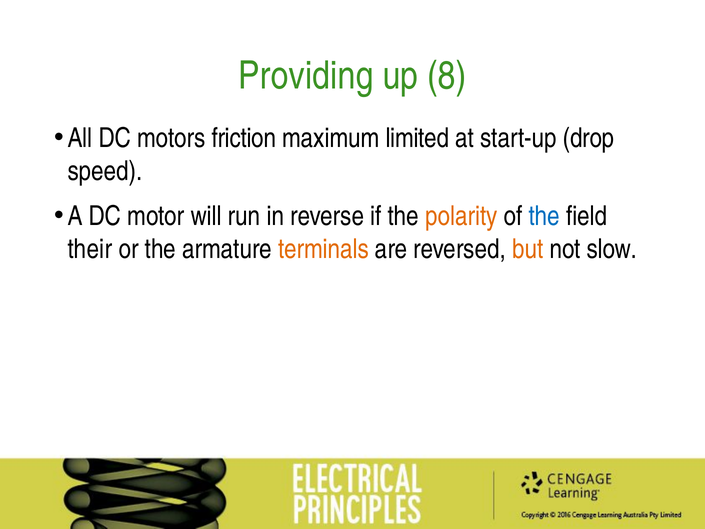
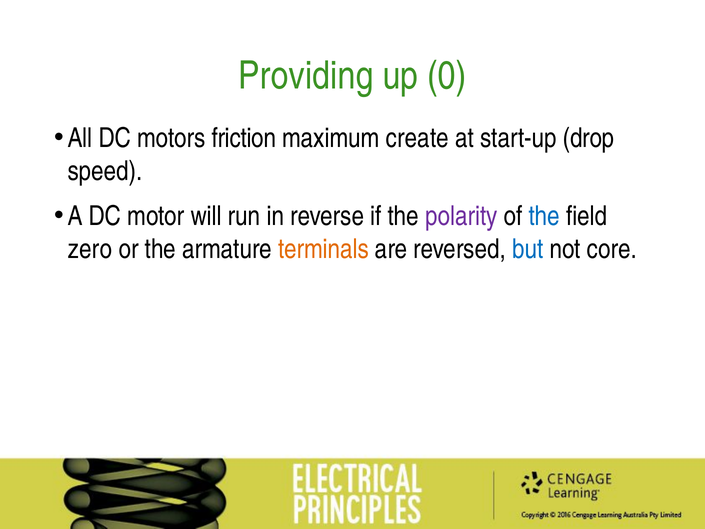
8: 8 -> 0 (447, 76)
limited: limited -> create (417, 138)
polarity colour: orange -> purple (461, 216)
their: their -> zero (90, 249)
but colour: orange -> blue (528, 249)
slow: slow -> core (612, 249)
